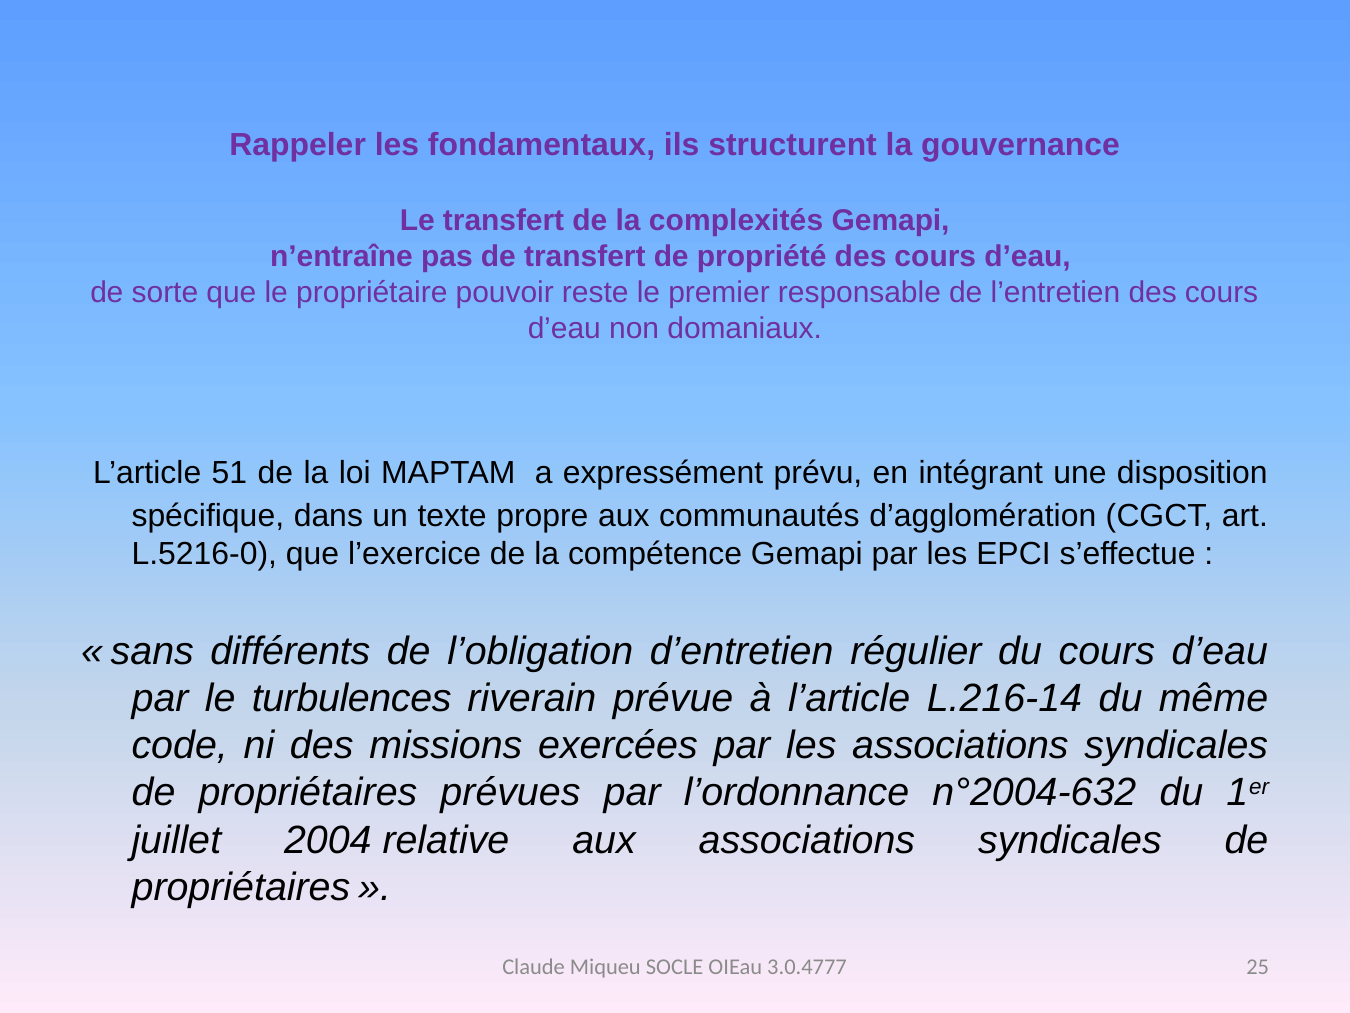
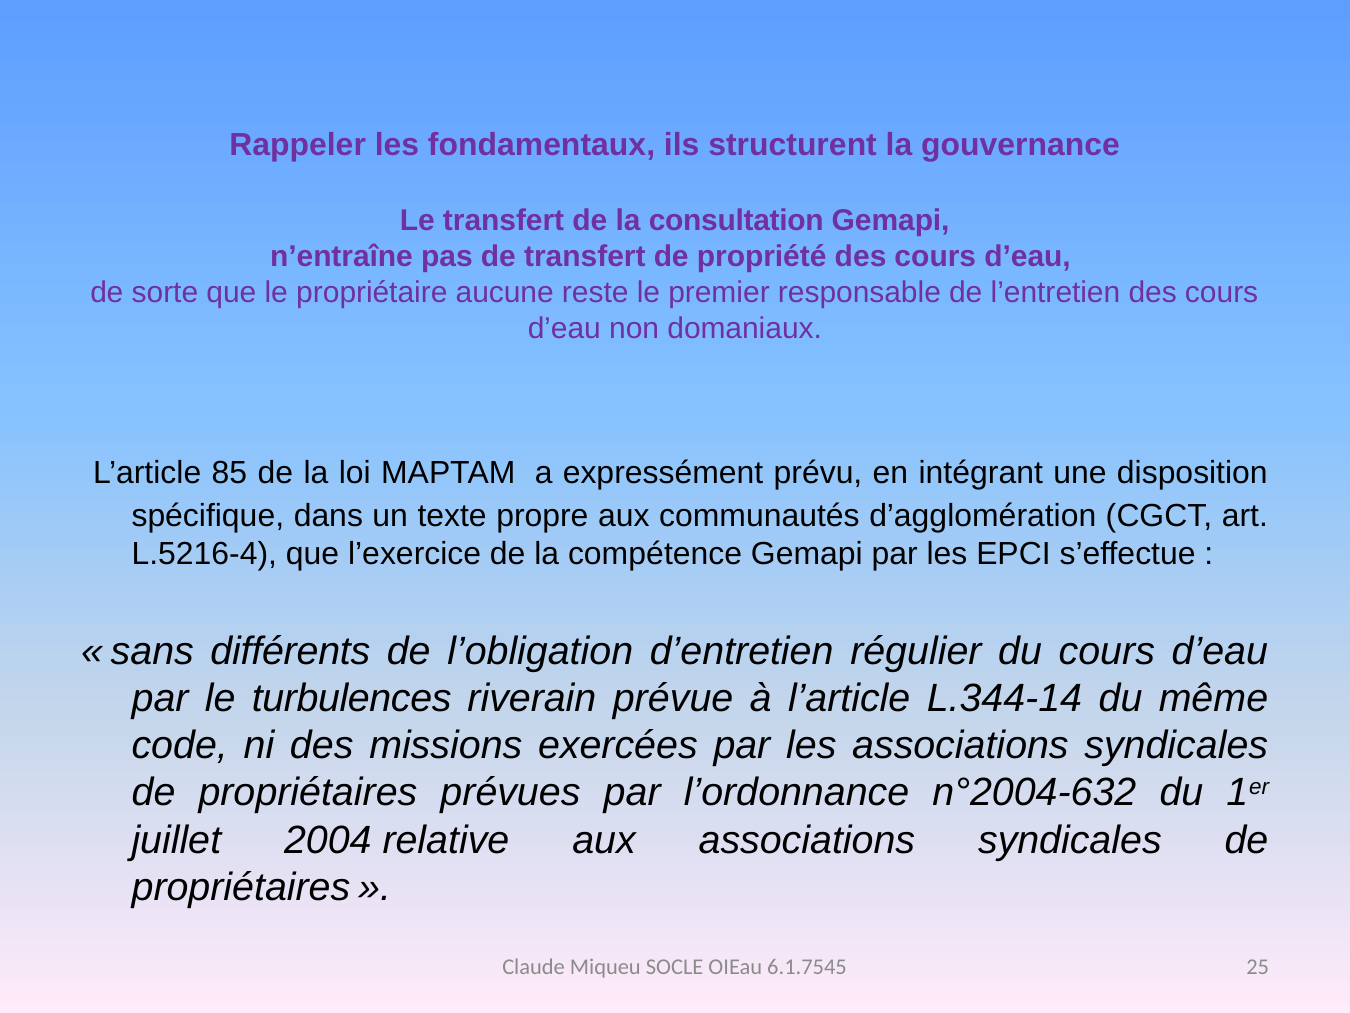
complexités: complexités -> consultation (736, 220)
pouvoir: pouvoir -> aucune (505, 292)
51: 51 -> 85 (229, 472)
L.5216-0: L.5216-0 -> L.5216-4 (204, 554)
L.216-14: L.216-14 -> L.344-14 (1004, 698)
3.0.4777: 3.0.4777 -> 6.1.7545 (807, 967)
